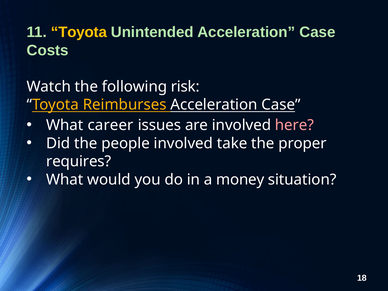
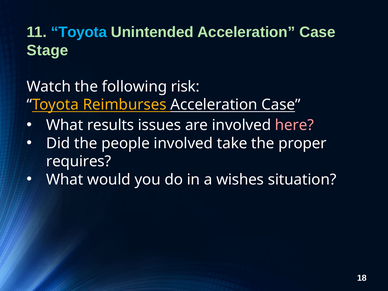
Toyota colour: yellow -> light blue (79, 32)
Costs: Costs -> Stage (48, 50)
career: career -> results (111, 125)
money: money -> wishes (240, 180)
